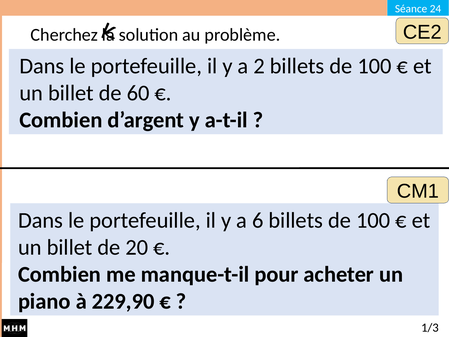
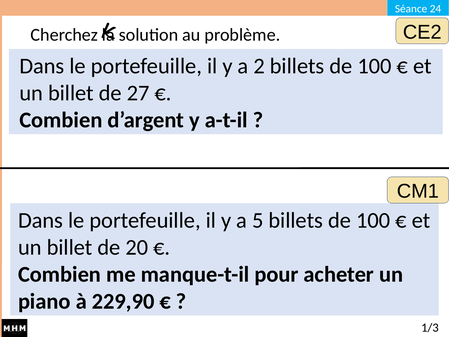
60: 60 -> 27 (138, 93)
6: 6 -> 5 (258, 220)
